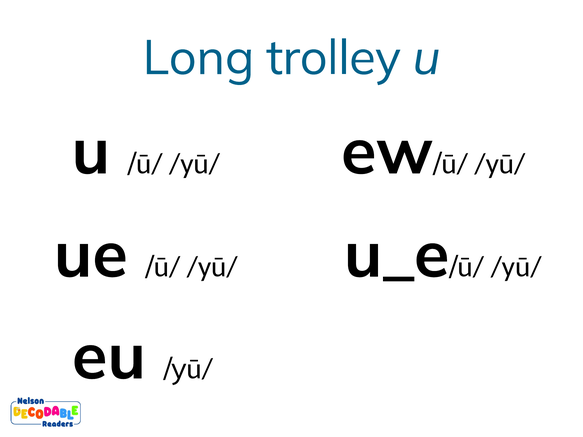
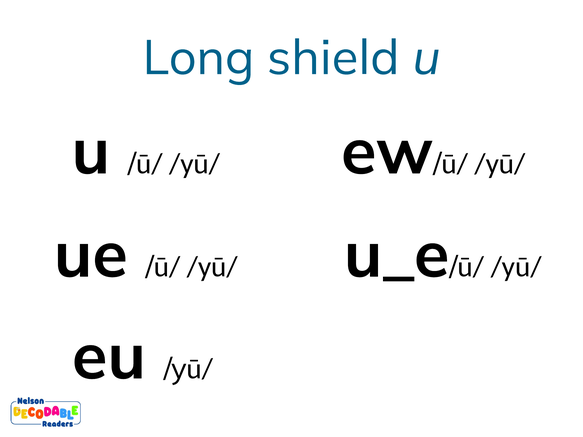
trolley: trolley -> shield (333, 58)
